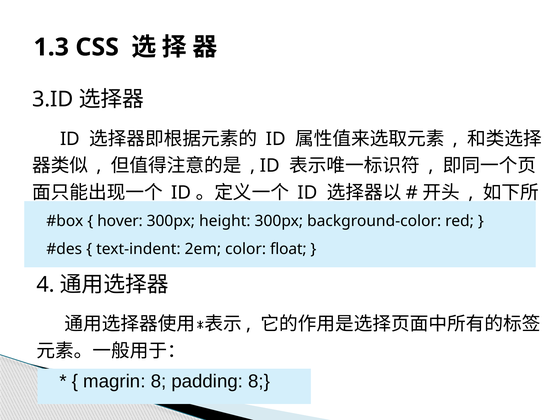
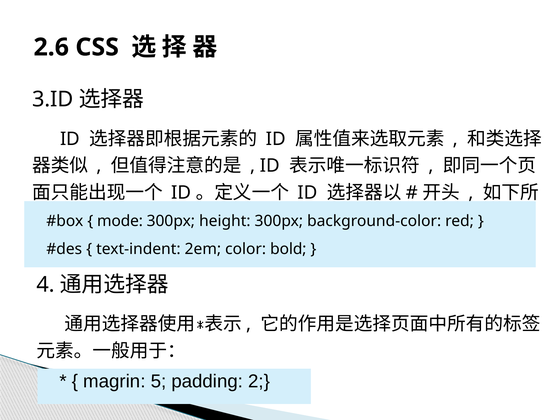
1.3: 1.3 -> 2.6 (51, 47)
hover: hover -> mode (120, 221)
float: float -> bold (288, 249)
magrin 8: 8 -> 5 (158, 381)
padding 8: 8 -> 2 (259, 381)
